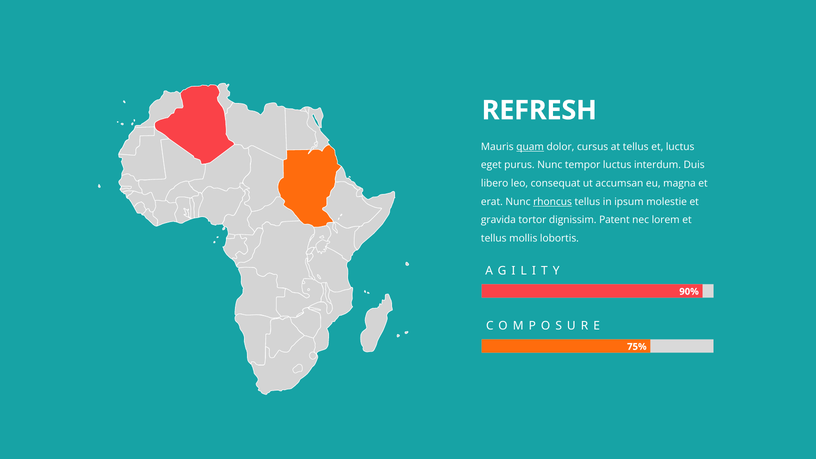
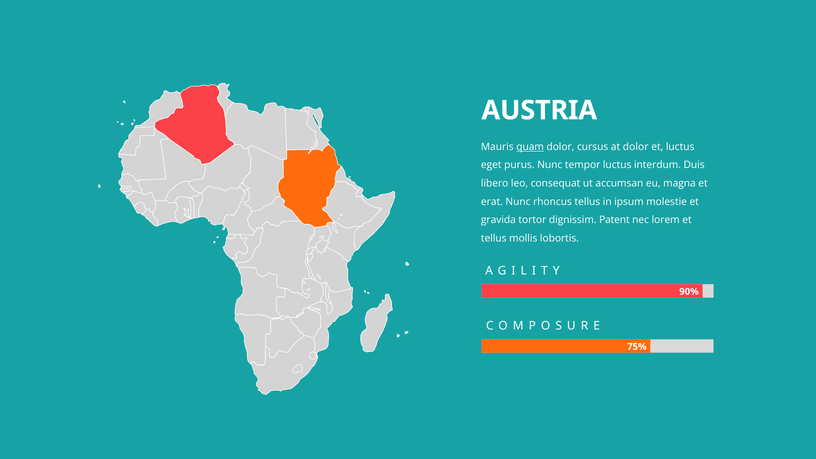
REFRESH: REFRESH -> AUSTRIA (539, 110)
at tellus: tellus -> dolor (636, 147)
rhoncus underline: present -> none (553, 202)
